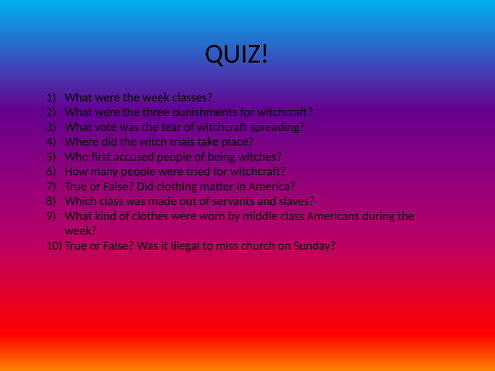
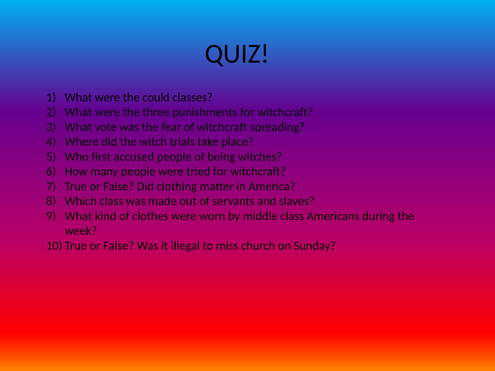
were the week: week -> could (156, 97)
